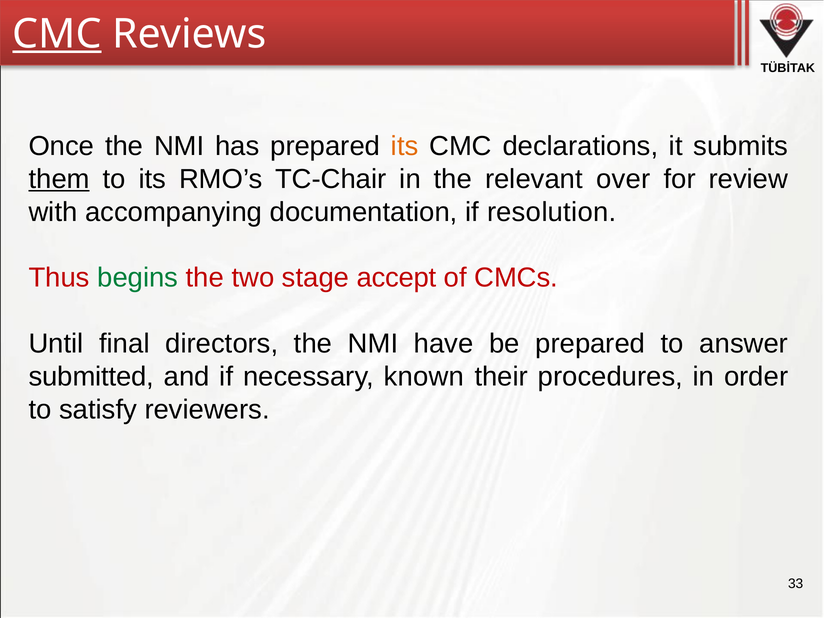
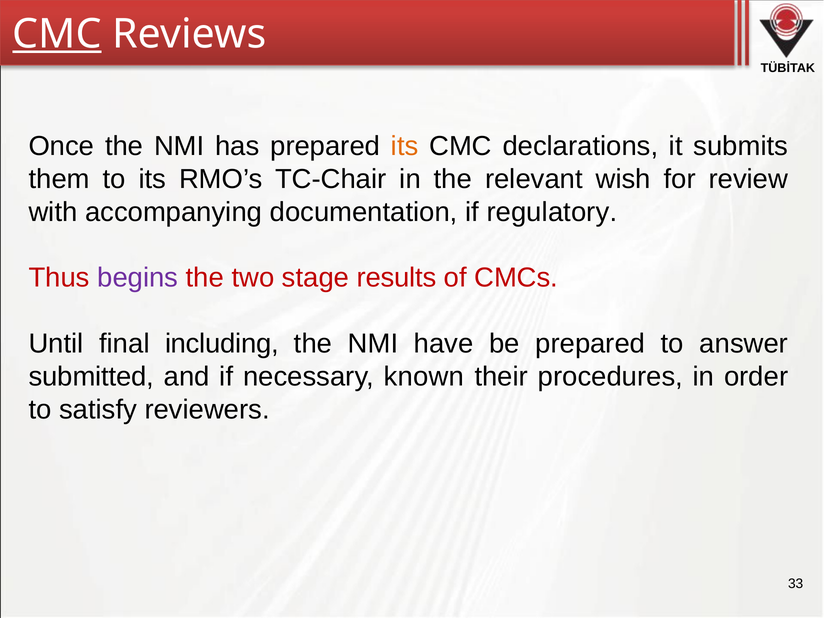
them underline: present -> none (59, 179)
over: over -> wish (623, 179)
resolution: resolution -> regulatory (552, 212)
begins colour: green -> purple (138, 278)
accept: accept -> results (397, 278)
directors: directors -> including (222, 344)
